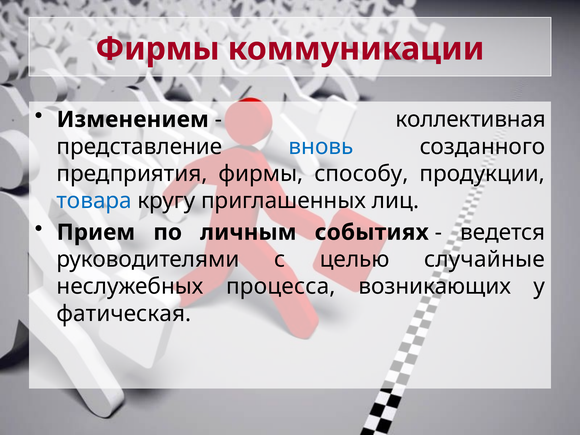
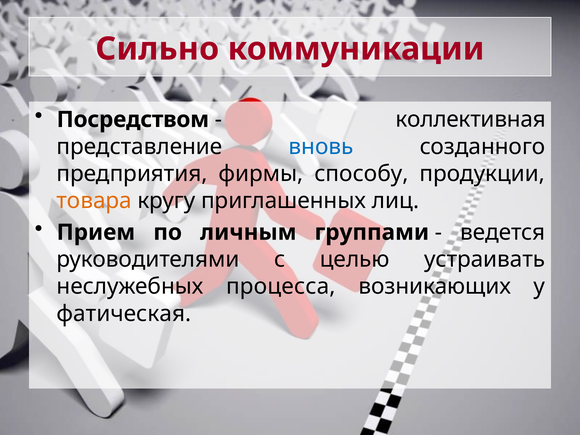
Фирмы: Фирмы -> Сильно (157, 49)
Изменением: Изменением -> Посредством (133, 120)
товара colour: blue -> orange (94, 201)
событиях: событиях -> группами (372, 232)
случайные: случайные -> устраивать (485, 259)
